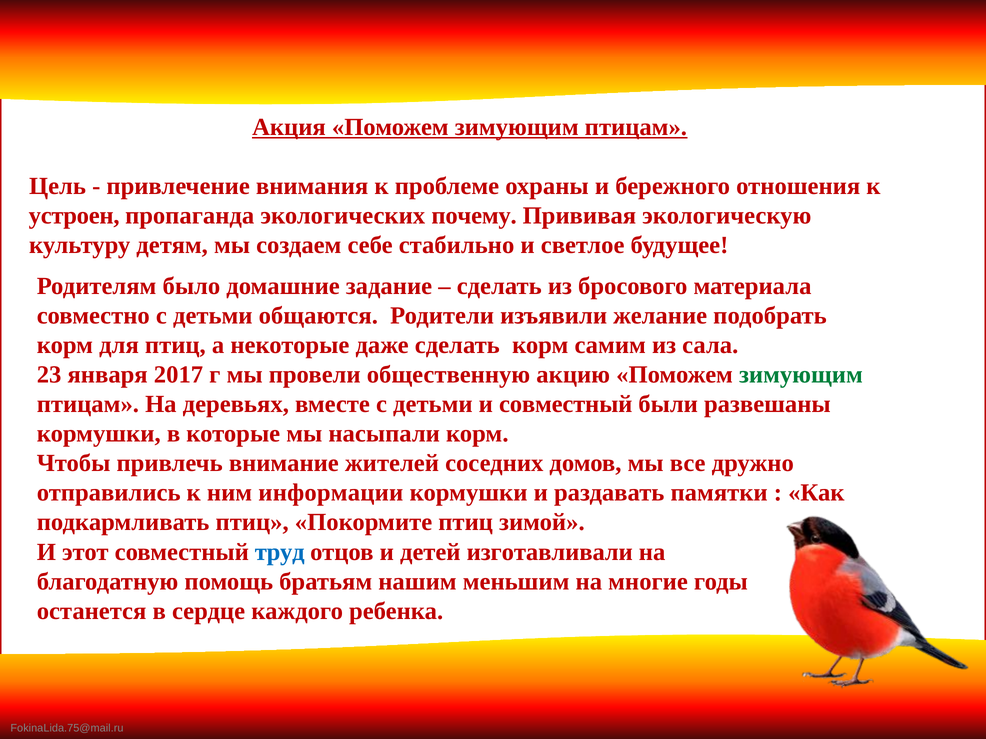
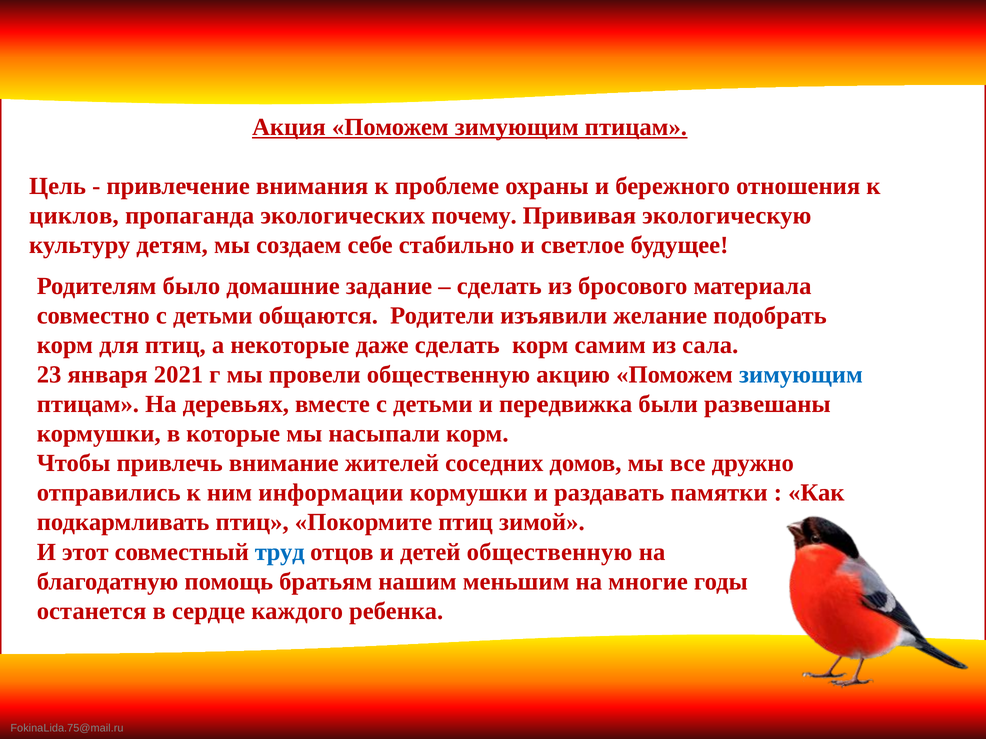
устроен: устроен -> циклов (74, 216)
2017: 2017 -> 2021 (179, 375)
зимующим colour: green -> blue (801, 375)
и совместный: совместный -> передвижка (566, 404)
детей изготавливали: изготавливали -> общественную (550, 552)
